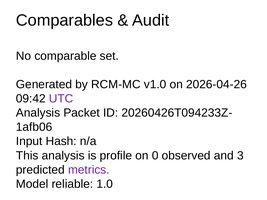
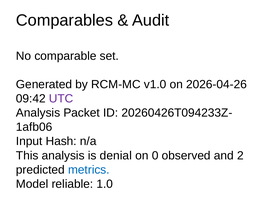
profile: profile -> denial (116, 156)
3: 3 -> 2 (240, 156)
metrics colour: purple -> blue (89, 170)
